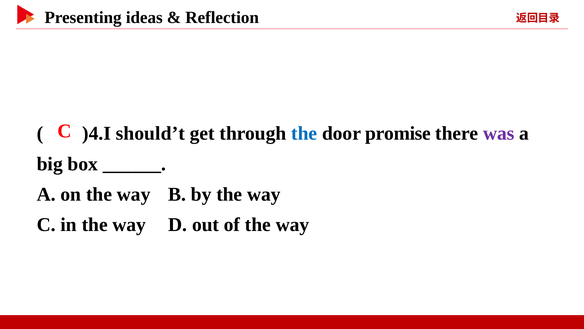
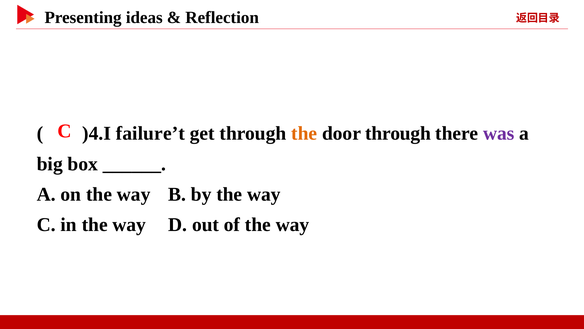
should’t: should’t -> failure’t (150, 133)
the colour: blue -> orange (304, 133)
door promise: promise -> through (398, 133)
